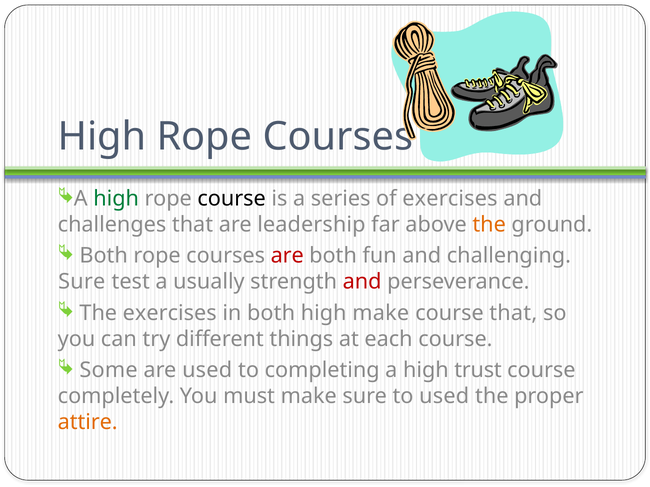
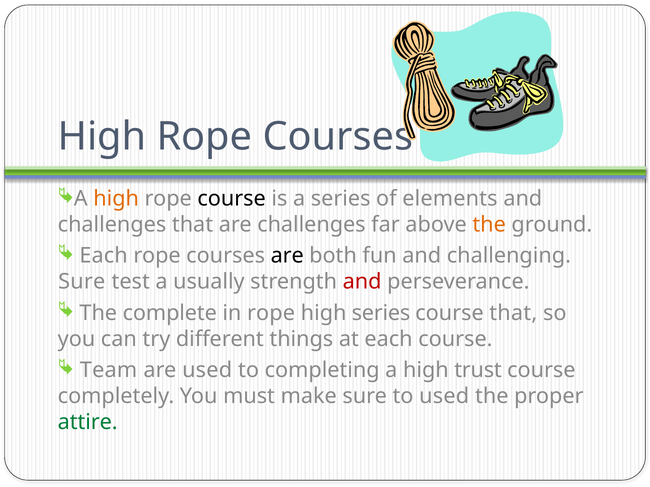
high colour: green -> orange (116, 199)
of exercises: exercises -> elements (450, 199)
are leadership: leadership -> challenges (311, 225)
Both: Both -> Each (104, 256)
are colour: red -> black (287, 256)
The exercises: exercises -> complete (170, 313)
in both: both -> rope (271, 313)
high make: make -> series (381, 313)
Some: Some -> Team (109, 371)
attire colour: orange -> green (88, 423)
